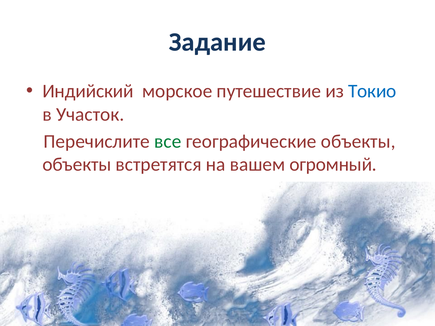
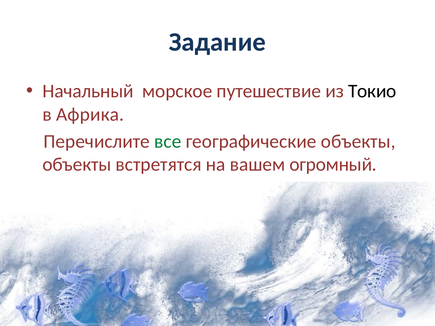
Индийский: Индийский -> Начальный (88, 91)
Токио colour: blue -> black (372, 91)
Участок: Участок -> Африка (90, 114)
